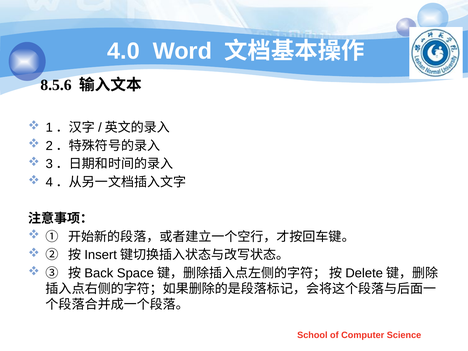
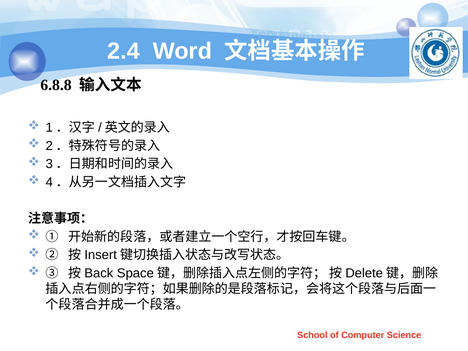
4.0: 4.0 -> 2.4 (124, 51)
8.5.6: 8.5.6 -> 6.8.8 (56, 85)
